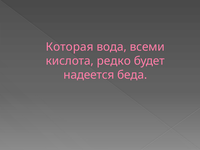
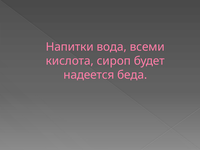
Которая: Которая -> Напитки (70, 47)
редко: редко -> сироп (114, 61)
